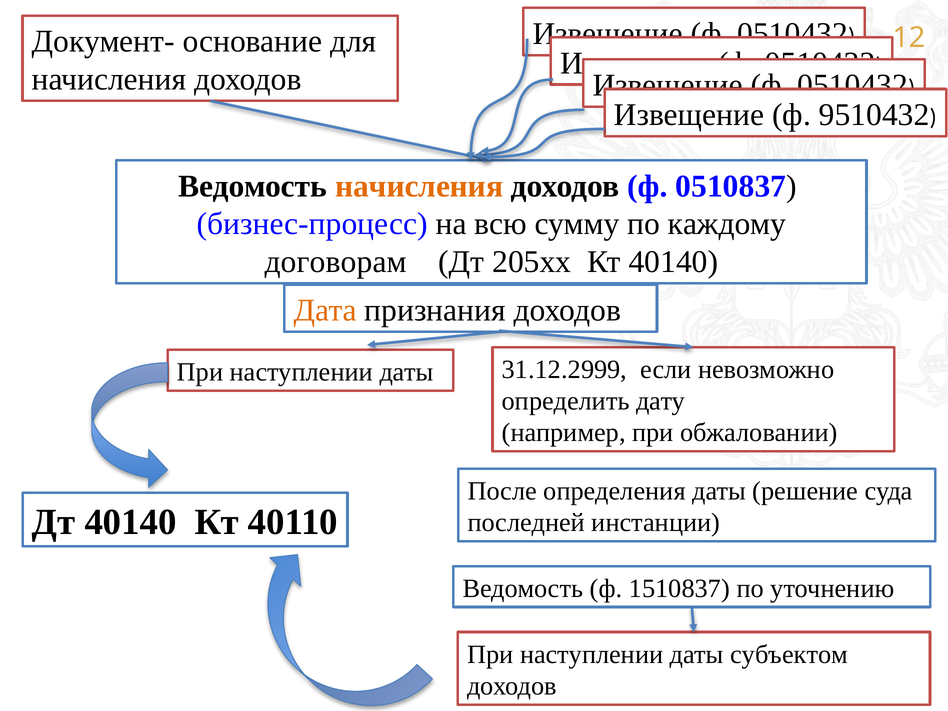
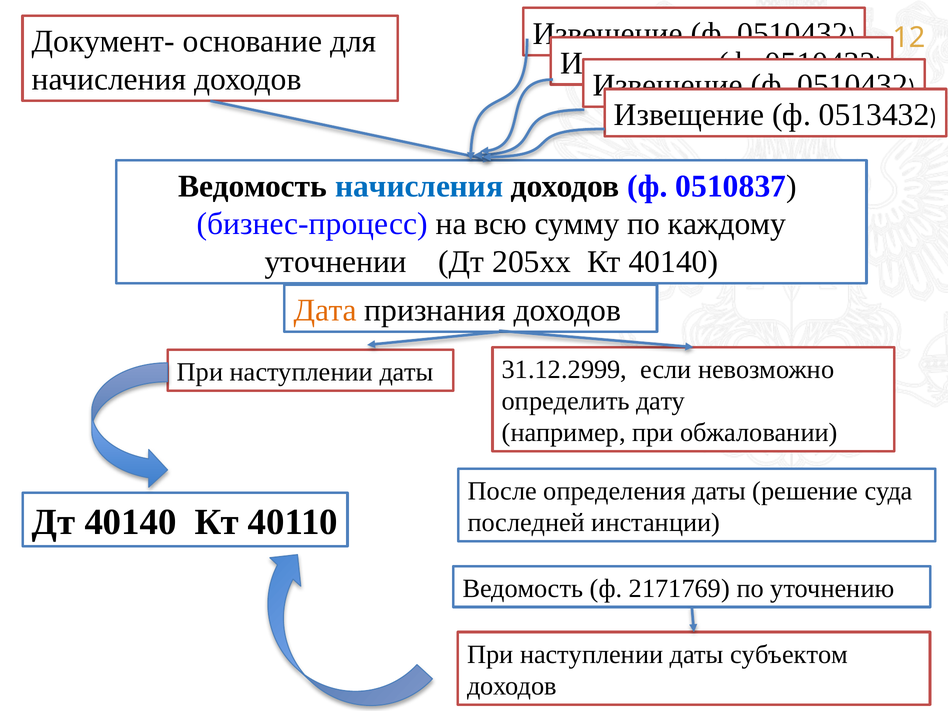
9510432: 9510432 -> 0513432 (874, 115)
начисления colour: orange -> blue (419, 186)
договорам: договорам -> уточнении (336, 262)
1510837: 1510837 -> 2171769 (679, 588)
